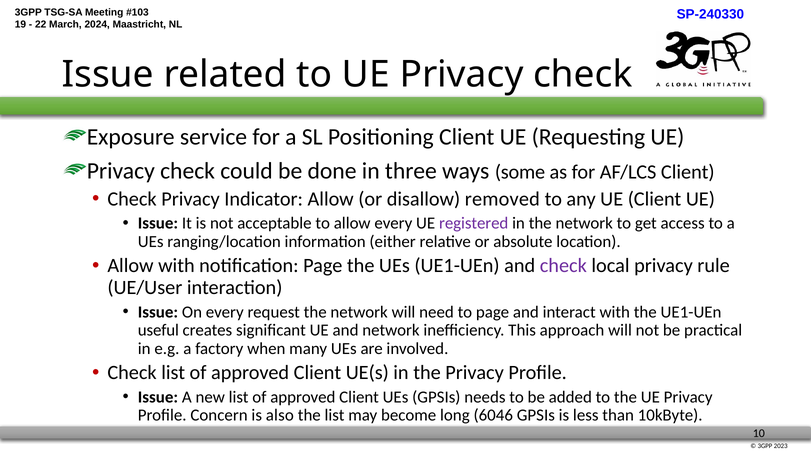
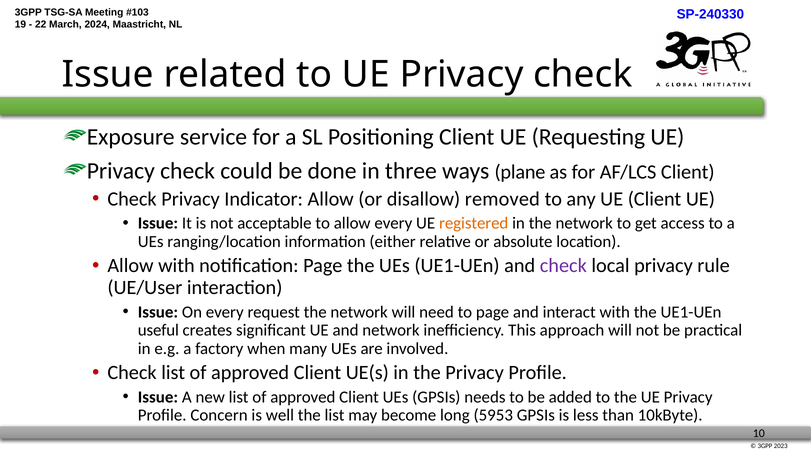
some: some -> plane (520, 172)
registered colour: purple -> orange (474, 223)
also: also -> well (280, 415)
6046: 6046 -> 5953 (493, 415)
